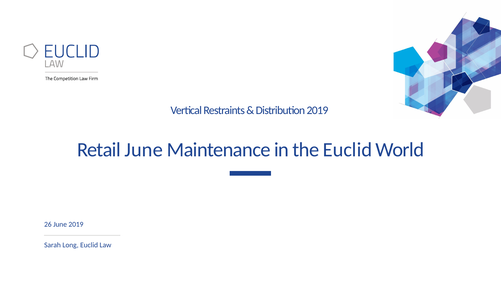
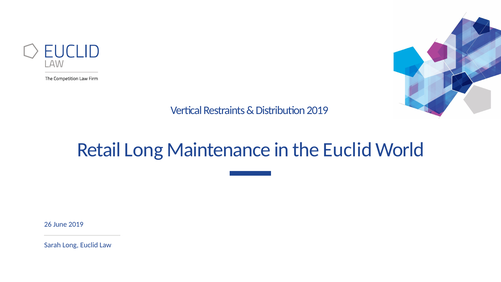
Retail June: June -> Long (144, 150)
